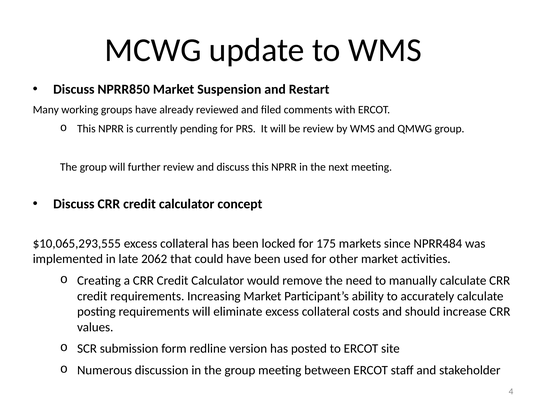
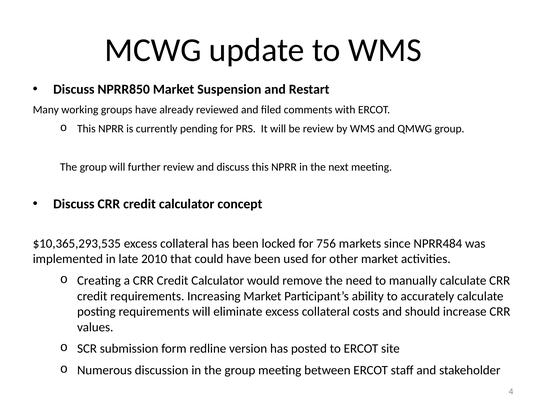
$10,065,293,555: $10,065,293,555 -> $10,365,293,535 (77, 243)
175: 175 -> 756 (326, 243)
2062: 2062 -> 2010 (154, 259)
